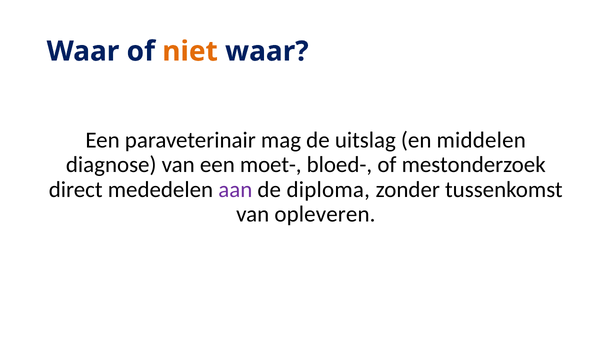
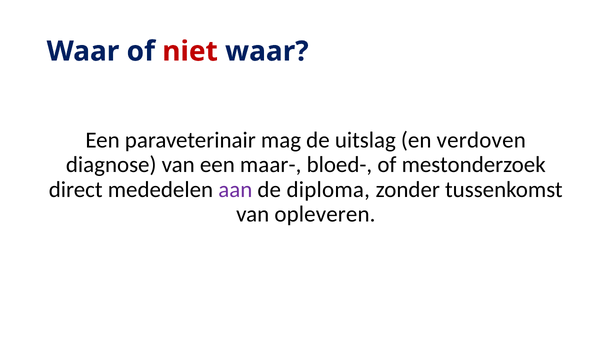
niet colour: orange -> red (190, 51)
middelen: middelen -> verdoven (481, 140)
moet-: moet- -> maar- (271, 165)
